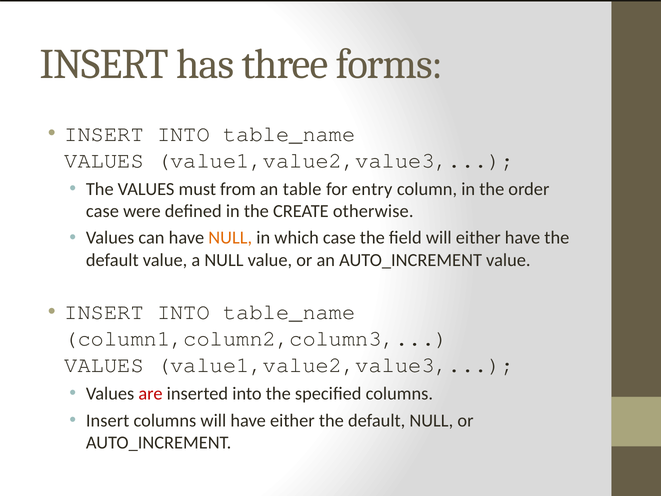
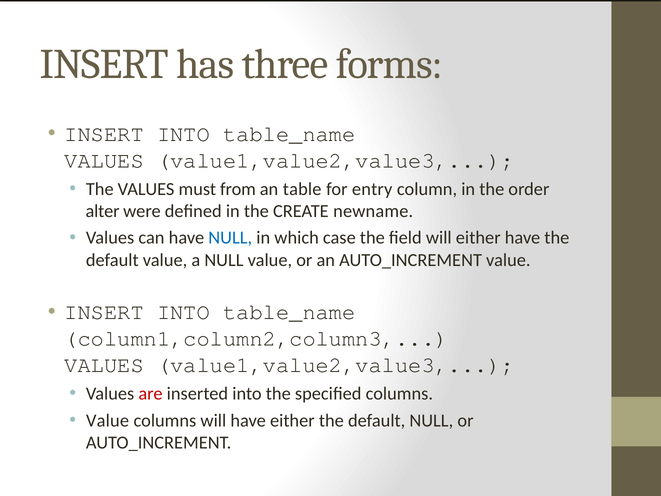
case: case -> alter (103, 211)
otherwise: otherwise -> newname (373, 211)
NULL colour: orange -> blue (230, 238)
Insert: Insert -> Value (108, 420)
